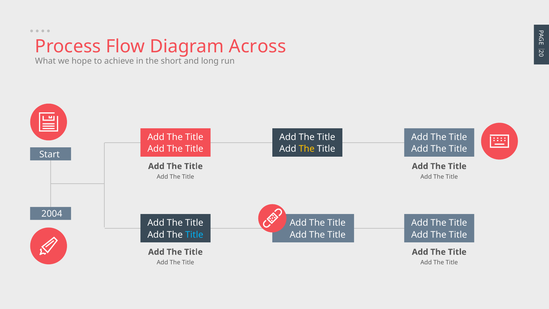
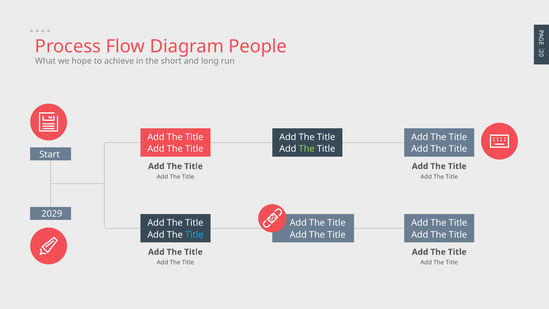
Across: Across -> People (258, 46)
The colour: yellow -> light green (307, 149)
2004: 2004 -> 2029 (52, 214)
